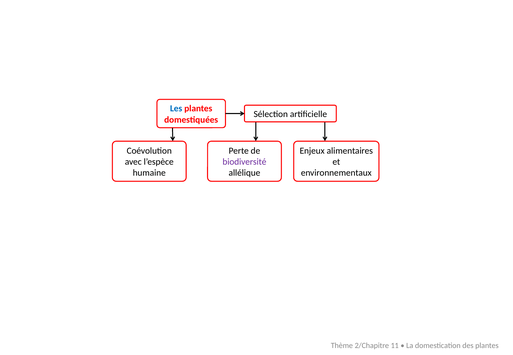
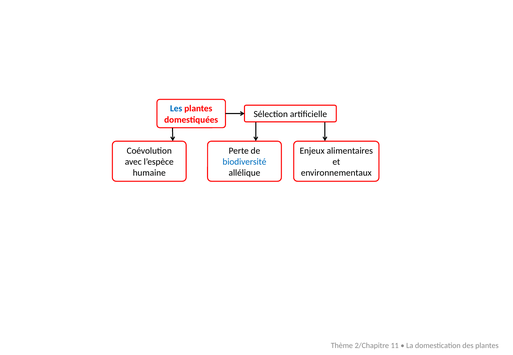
biodiversité colour: purple -> blue (244, 162)
